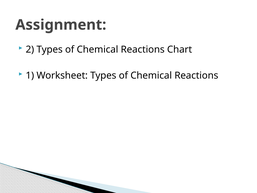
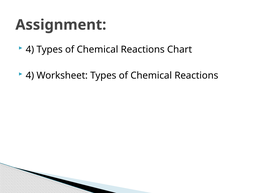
2: 2 -> 4 (30, 49)
1: 1 -> 4 (30, 75)
